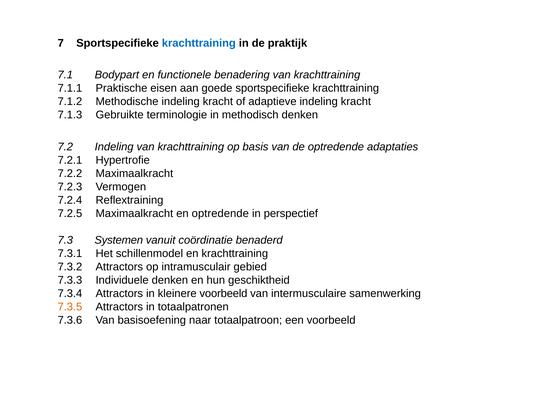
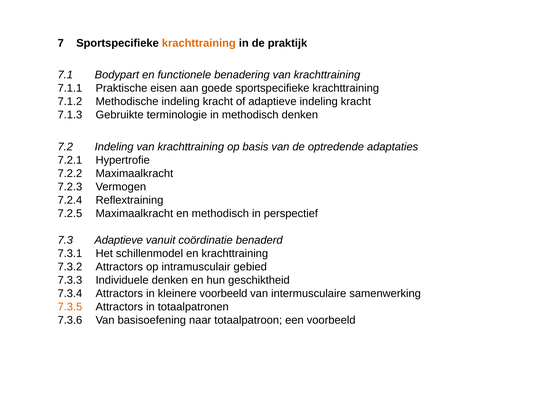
krachttraining colour: blue -> orange (199, 43)
en optredende: optredende -> methodisch (220, 213)
7.3 Systemen: Systemen -> Adaptieve (119, 240)
